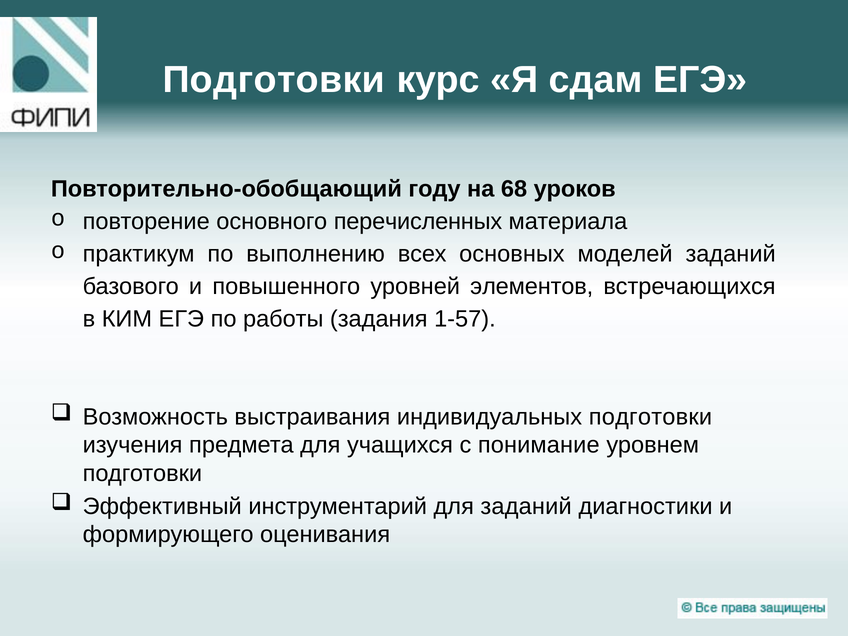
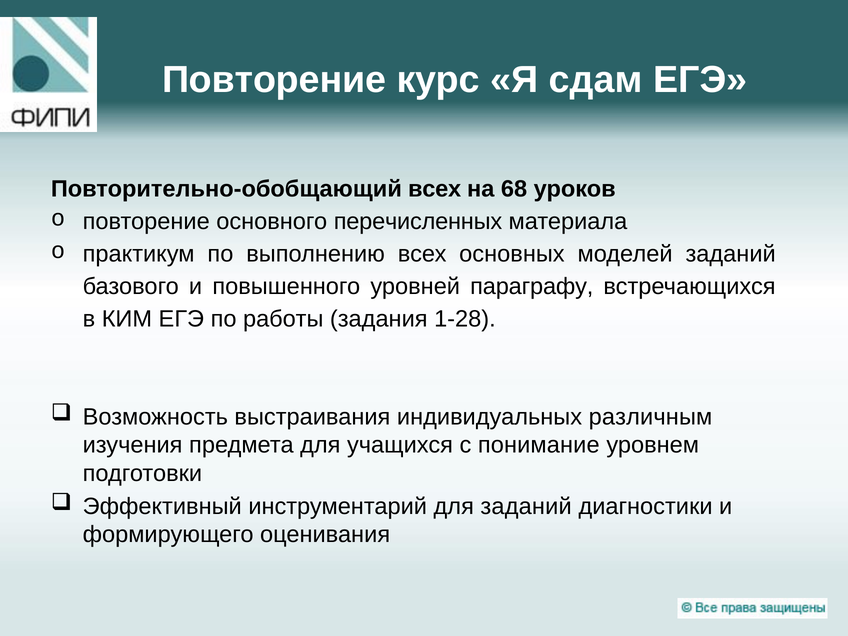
Подготовки: Подготовки -> Повторение (274, 80)
Повторительно-обобщающий году: году -> всех (435, 189)
элементов: элементов -> параграфу (532, 286)
1-57: 1-57 -> 1-28 (465, 319)
индивидуальных подготовки: подготовки -> различным (650, 417)
